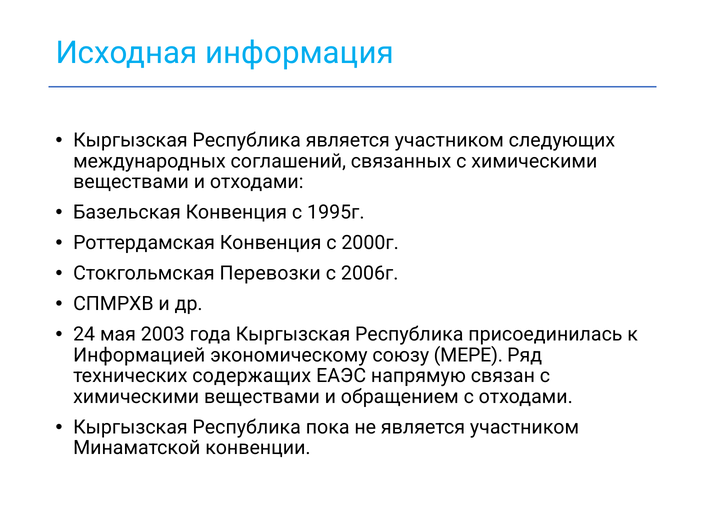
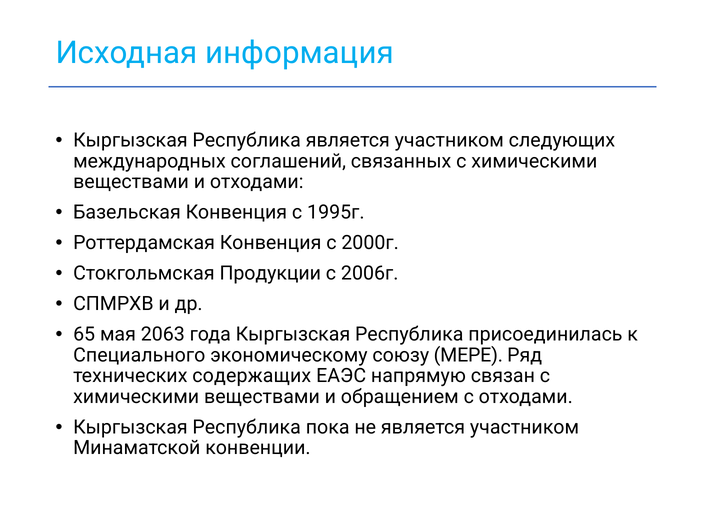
Перевозки: Перевозки -> Продукции (270, 273)
24: 24 -> 65 (84, 334)
2003: 2003 -> 2063 (163, 334)
Информацией: Информацией -> Специального (139, 355)
